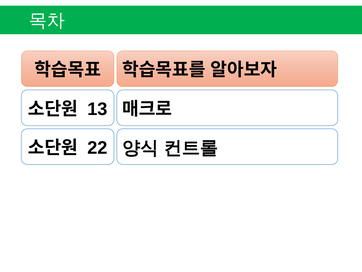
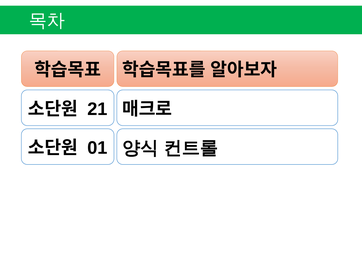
13: 13 -> 21 (97, 109)
22: 22 -> 01 (97, 148)
